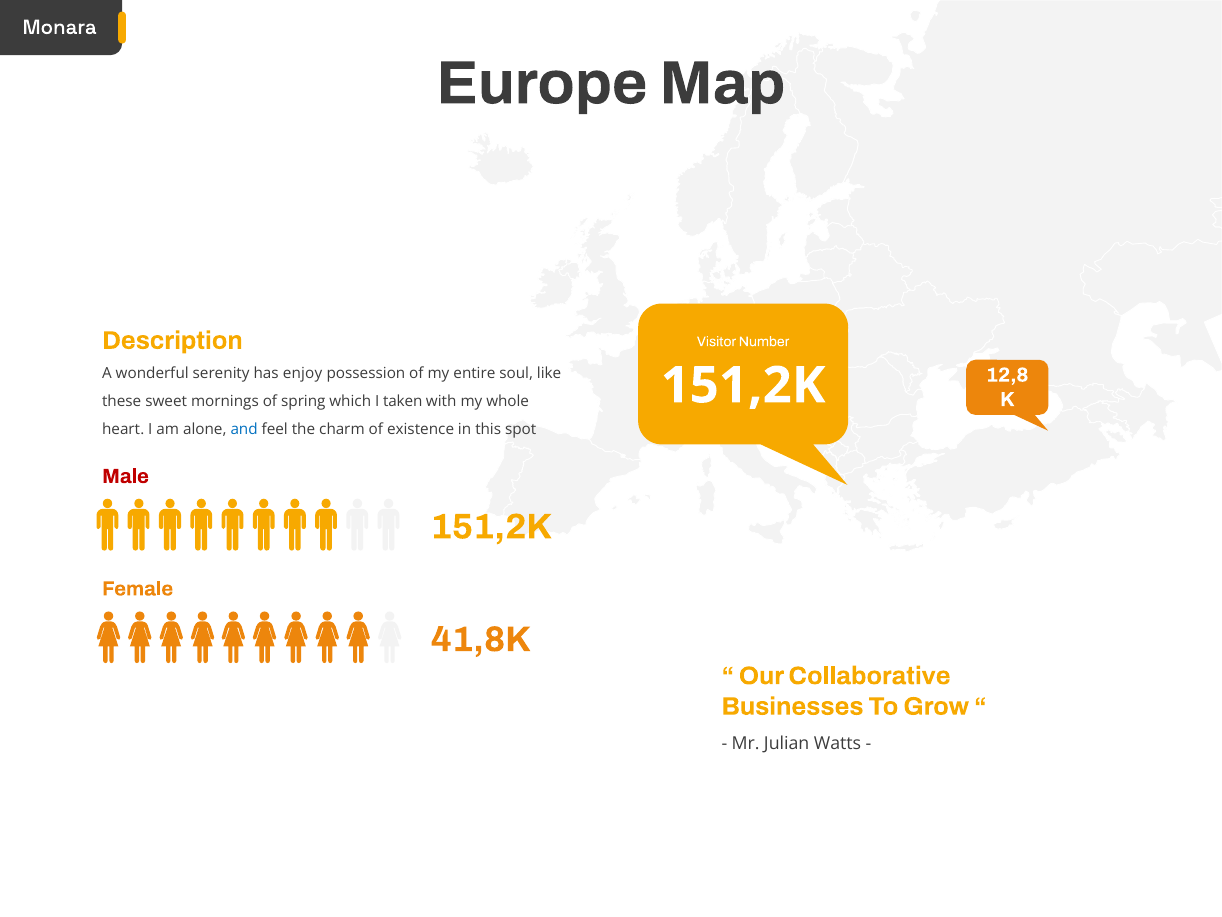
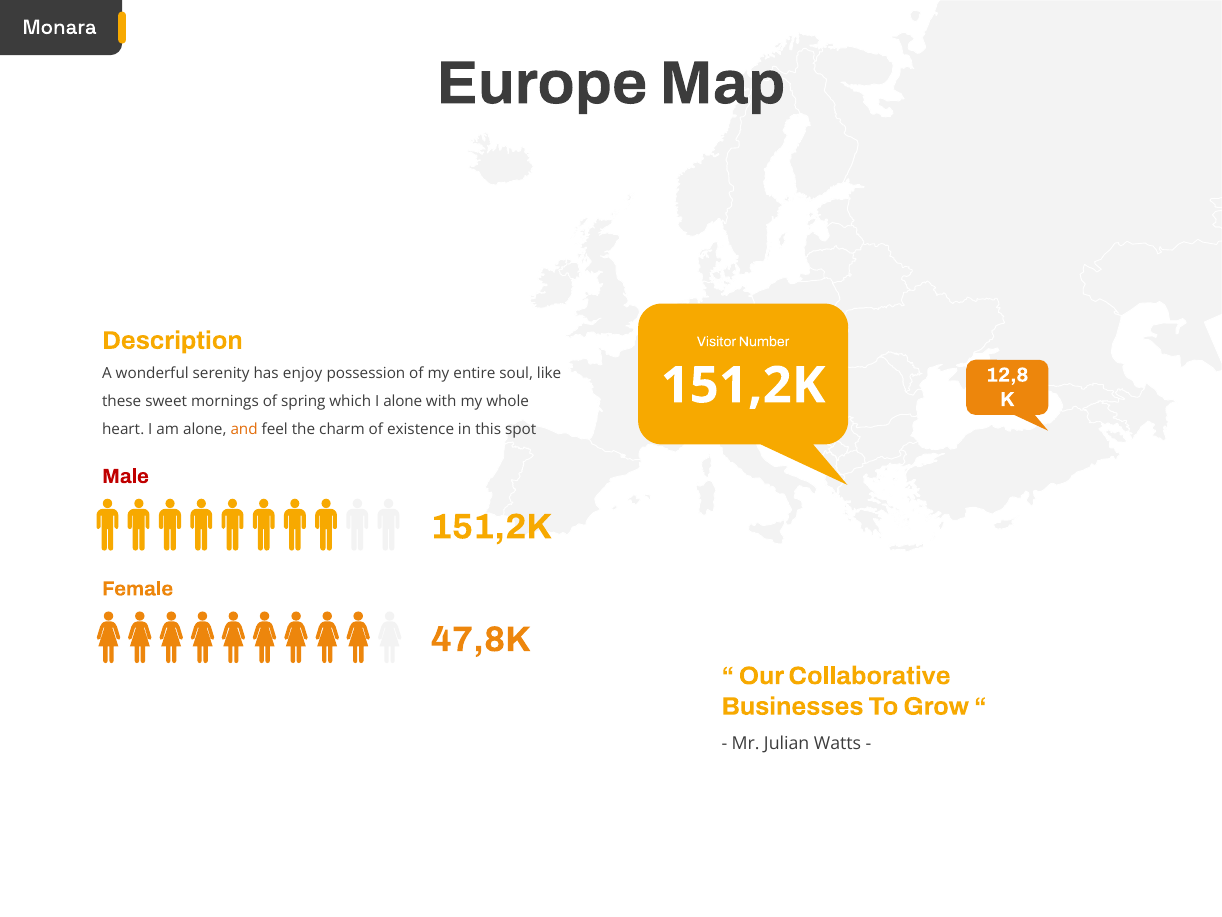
I taken: taken -> alone (403, 401)
and colour: blue -> orange (244, 429)
41,8K: 41,8K -> 47,8K (481, 639)
